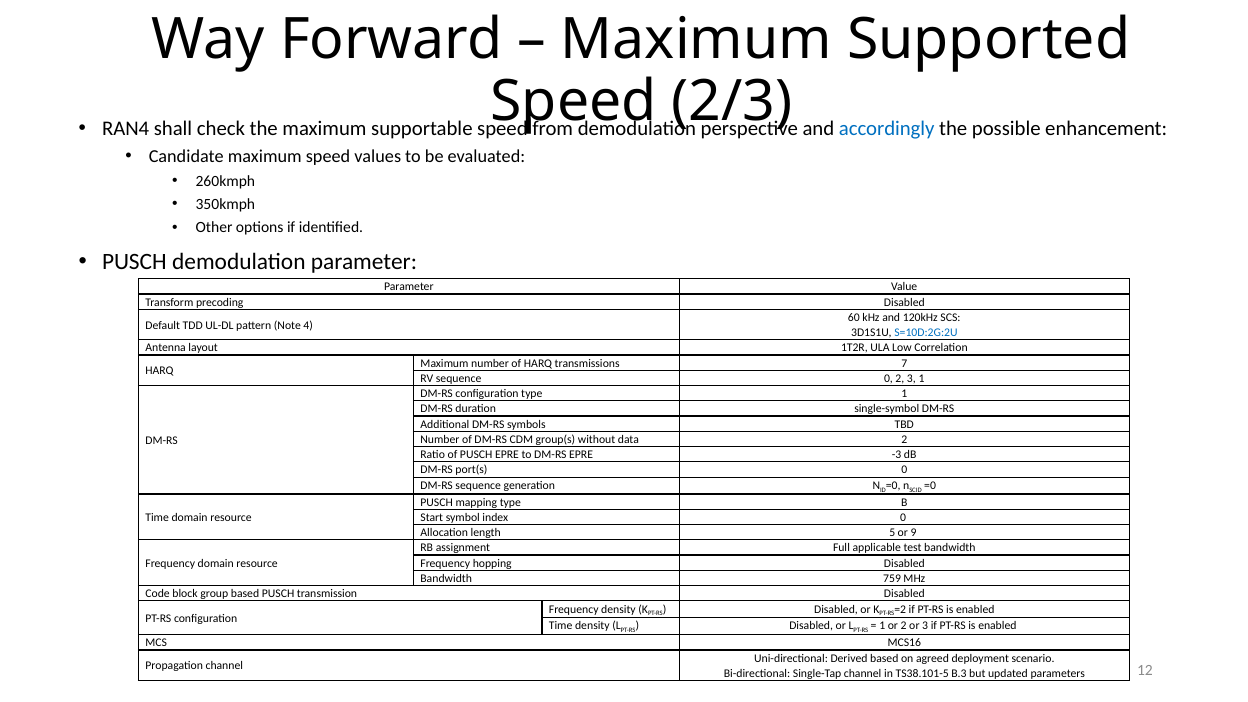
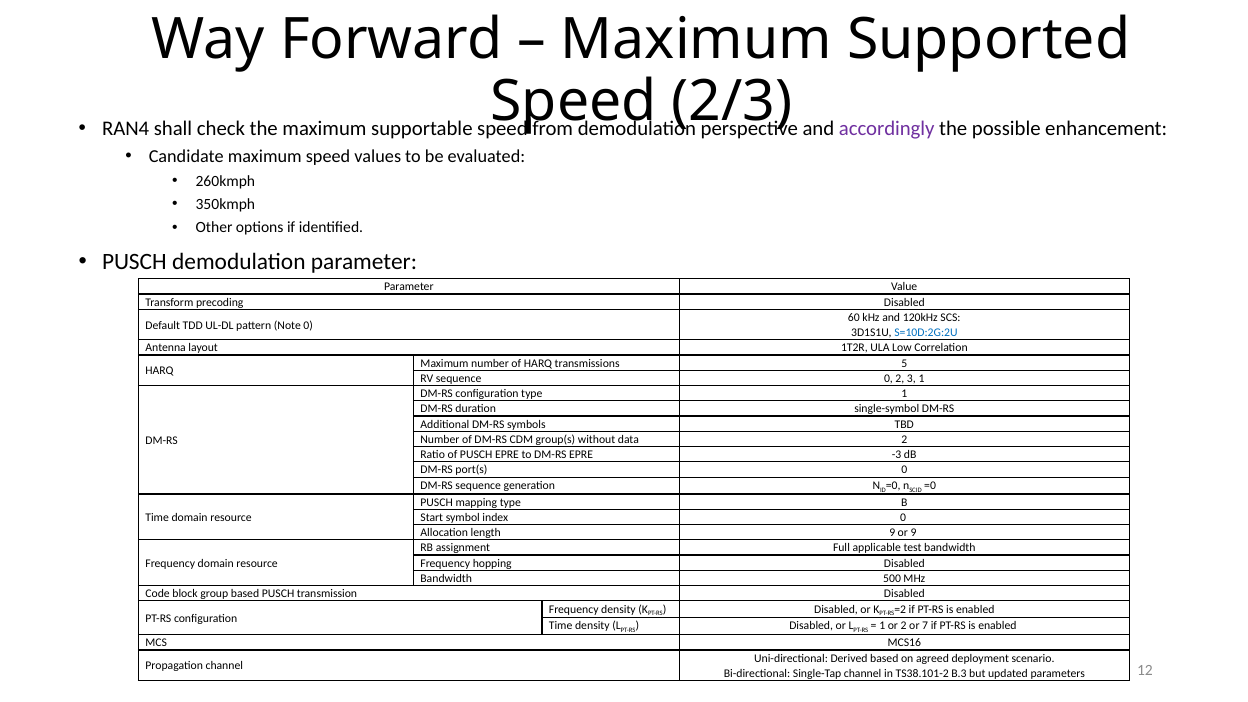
accordingly colour: blue -> purple (887, 129)
Note 4: 4 -> 0 (308, 325)
7: 7 -> 5 (904, 363)
length 5: 5 -> 9 (892, 533)
759: 759 -> 500 (892, 579)
or 3: 3 -> 7 (925, 626)
TS38.101-5: TS38.101-5 -> TS38.101-2 (922, 673)
